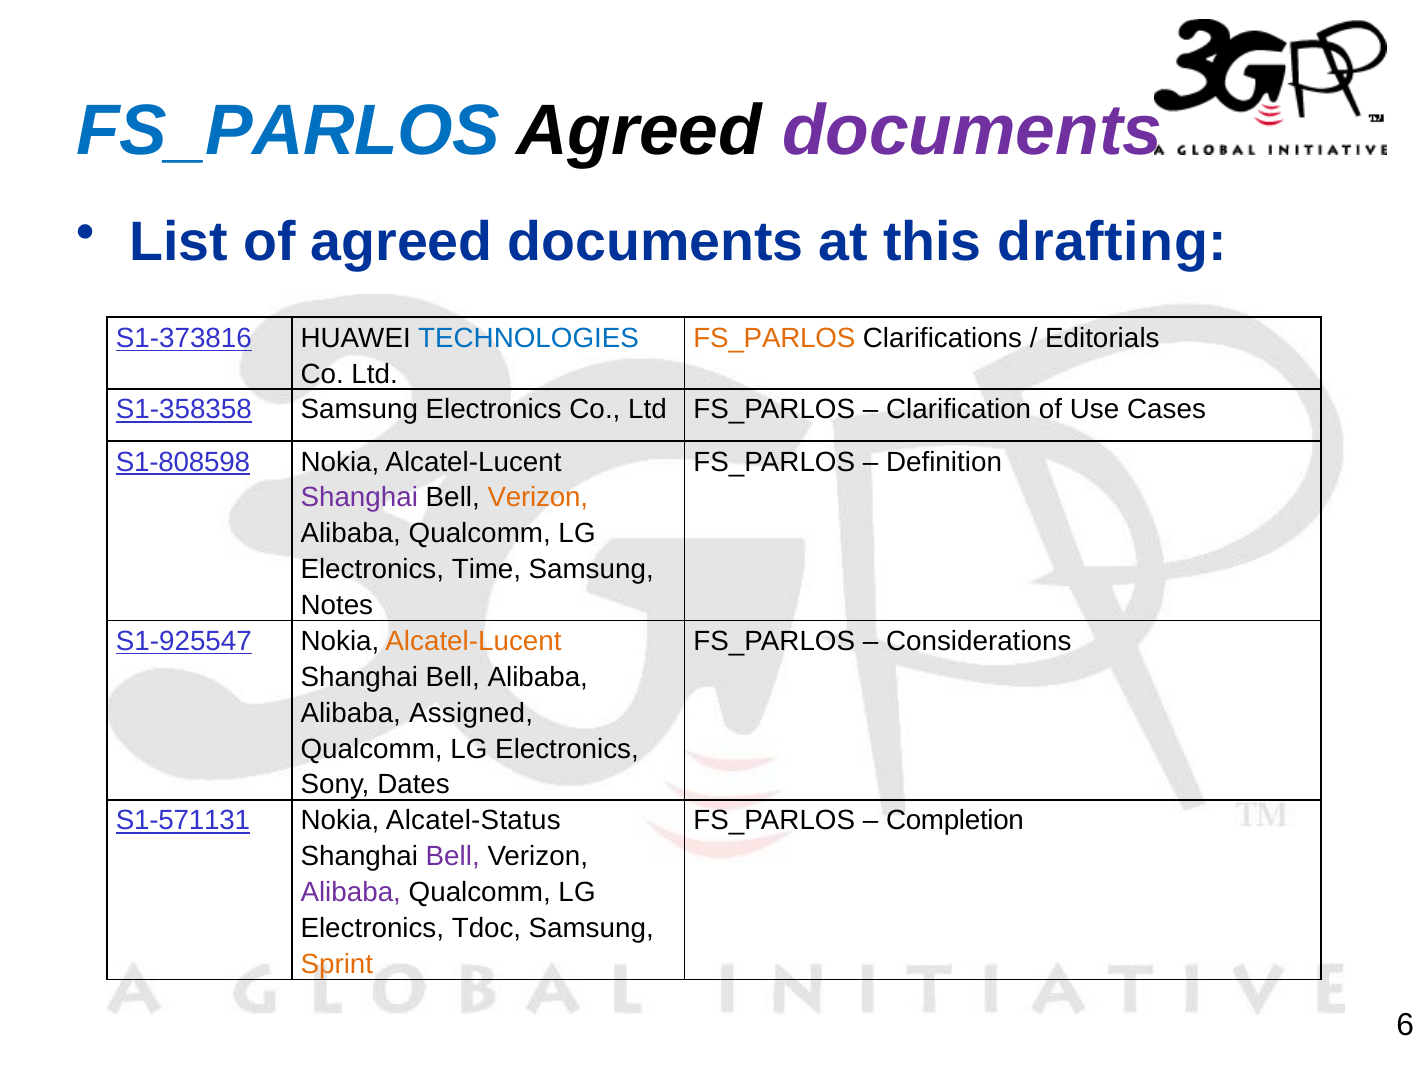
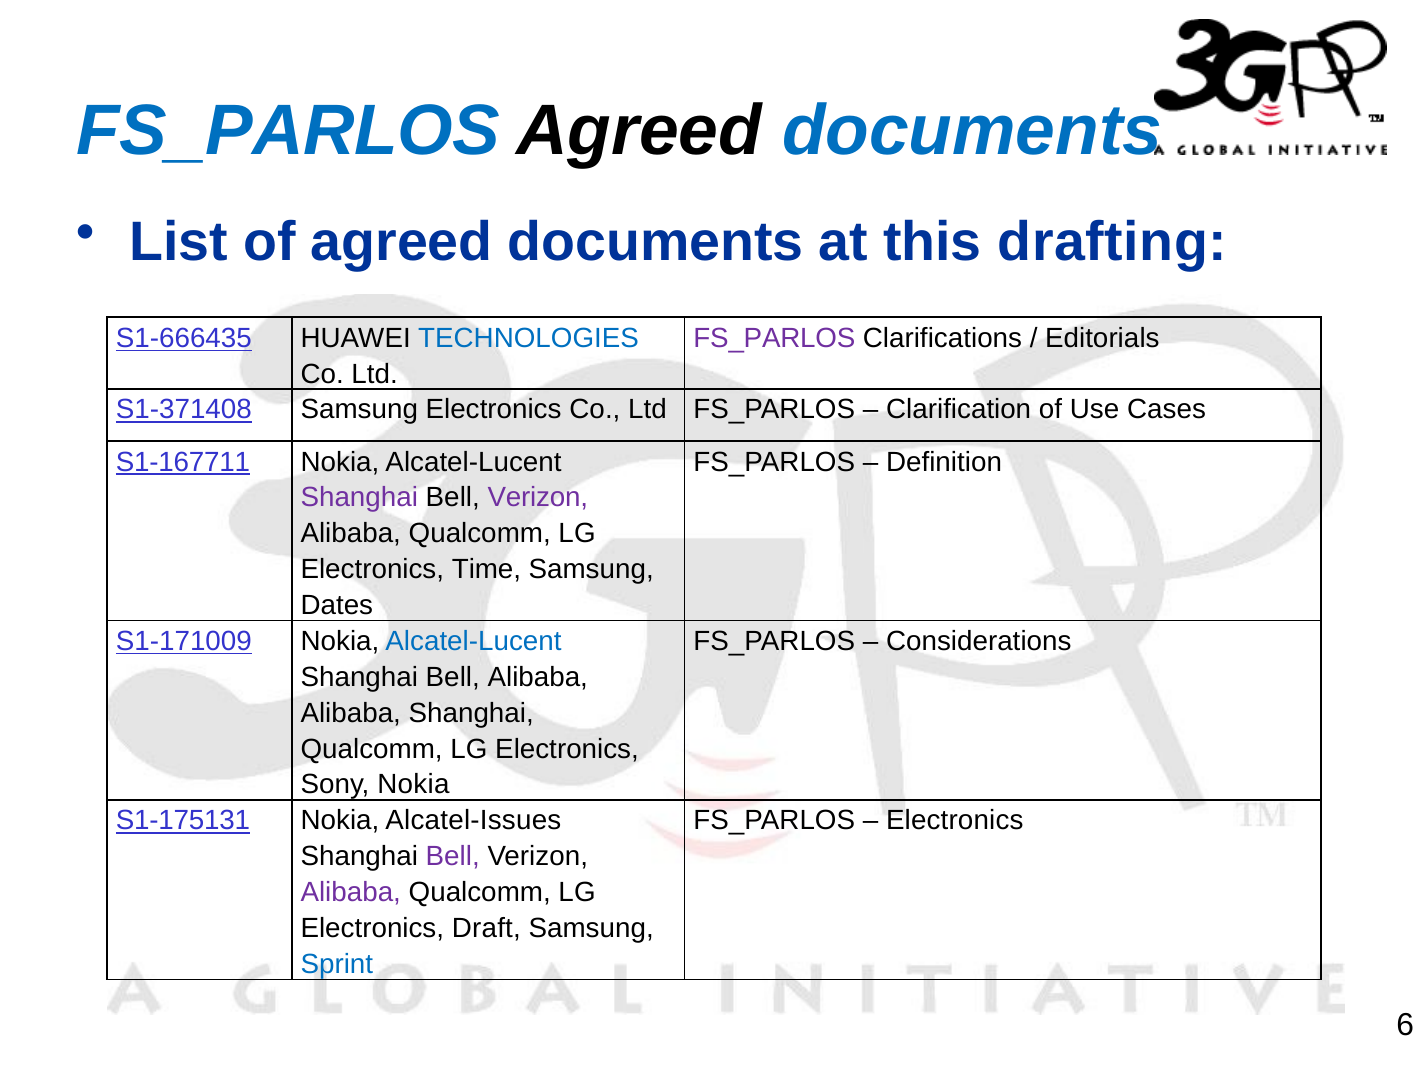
documents colour: purple -> blue (972, 131)
S1-373816: S1-373816 -> S1-666435 (184, 338)
FS_PARLOS colour: orange -> purple (774, 338)
S1-358358: S1-358358 -> S1-371408 (184, 410)
S1-808598: S1-808598 -> S1-167711 (183, 462)
Verizon colour: orange -> purple (538, 498)
Notes: Notes -> Dates (337, 605)
S1-925547: S1-925547 -> S1-171009 (184, 641)
Alcatel-Lucent colour: orange -> blue (474, 641)
Alibaba Assigned: Assigned -> Shanghai (471, 713)
Sony Dates: Dates -> Nokia (413, 785)
S1-571131: S1-571131 -> S1-175131 (183, 821)
Alcatel-Status: Alcatel-Status -> Alcatel-Issues (473, 821)
Completion: Completion -> Electronics (955, 821)
Tdoc: Tdoc -> Draft (486, 928)
Sprint colour: orange -> blue (337, 964)
